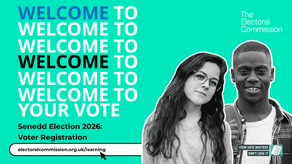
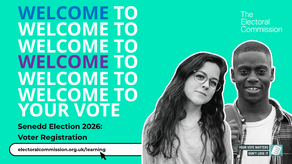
WELCOME colour: black -> purple (63, 62)
